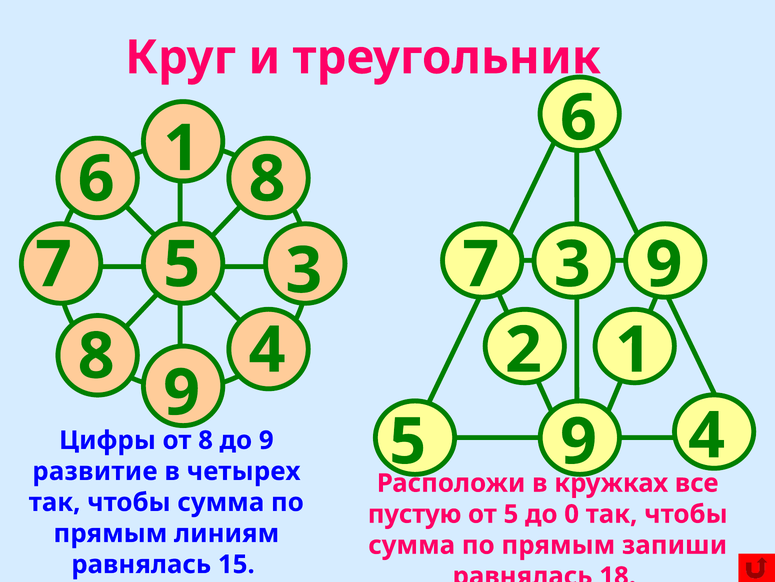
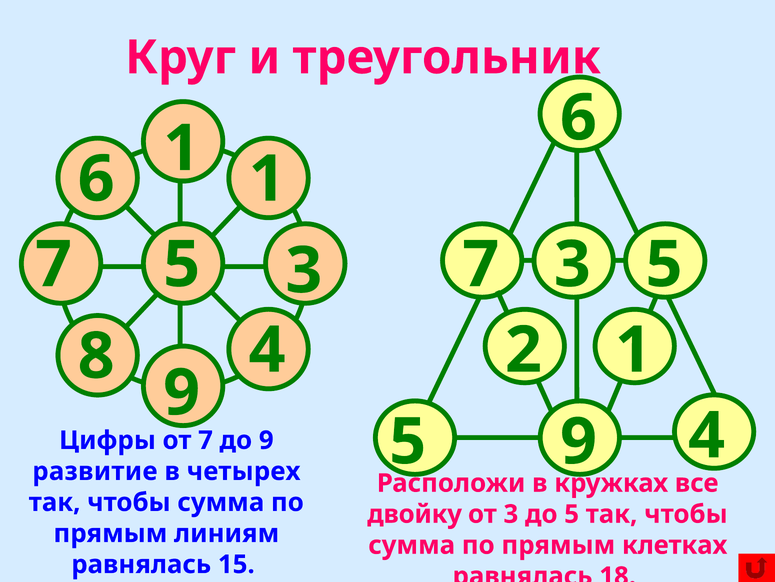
1 8: 8 -> 1 (267, 179)
7 9: 9 -> 5 (664, 264)
8: 8 -> 7 (206, 440)
пустую: пустую -> двойку (415, 514)
от 5: 5 -> 3 (511, 514)
до 0: 0 -> 5 (572, 514)
запиши: запиши -> клетках (675, 545)
